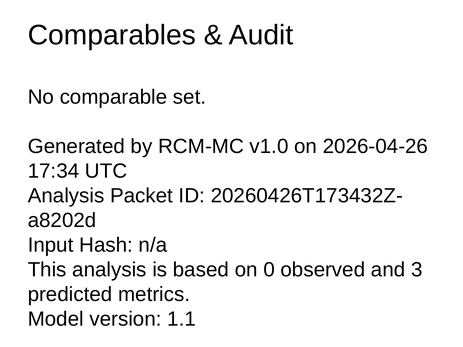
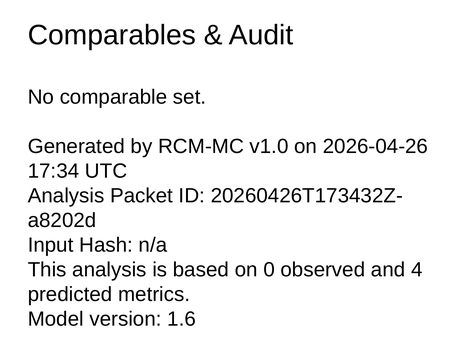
3: 3 -> 4 (417, 270)
1.1: 1.1 -> 1.6 (182, 319)
